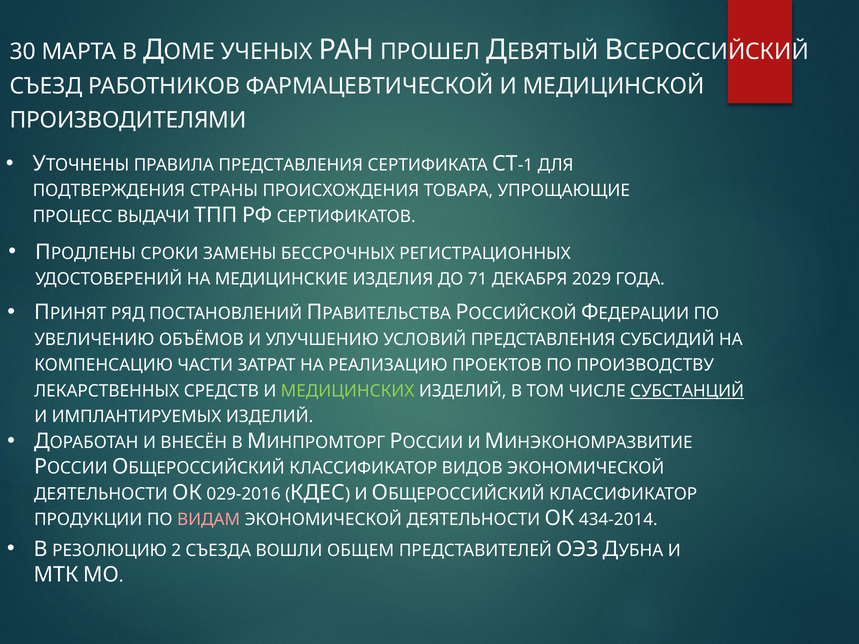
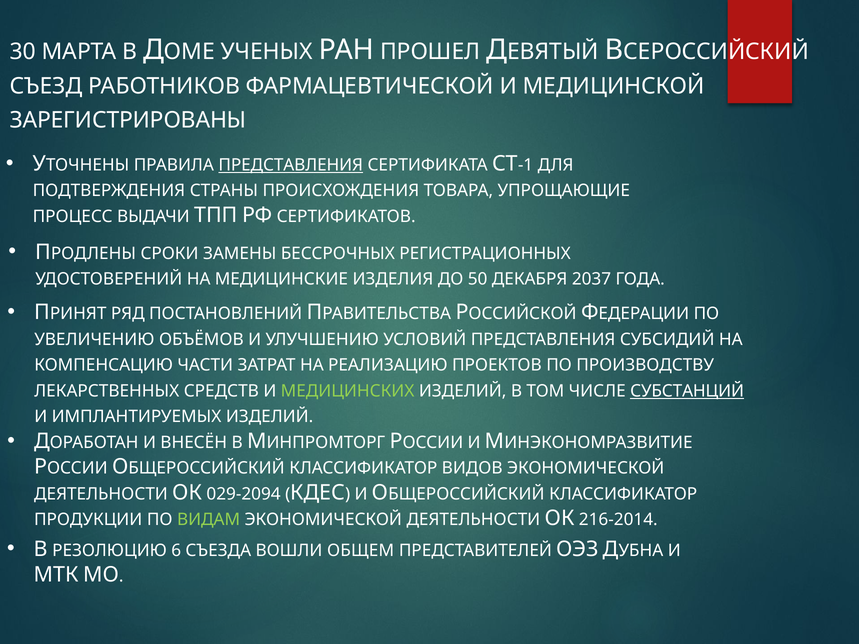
ПРОИЗВОДИТЕЛЯМИ: ПРОИЗВОДИТЕЛЯМИ -> ЗАРЕГИСТРИРОВАНЫ (128, 120)
ПРЕДСТАВЛЕНИЯ underline: none -> present (291, 165)
71: 71 -> 50 (478, 279)
2029: 2029 -> 2037 (591, 279)
029-2016: 029-2016 -> 029-2094 (244, 494)
ВИДАМ colour: pink -> light green (209, 520)
434-2014: 434-2014 -> 216-2014 (618, 520)
2: 2 -> 6 (176, 551)
